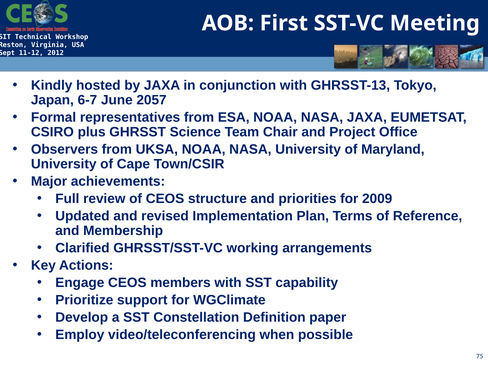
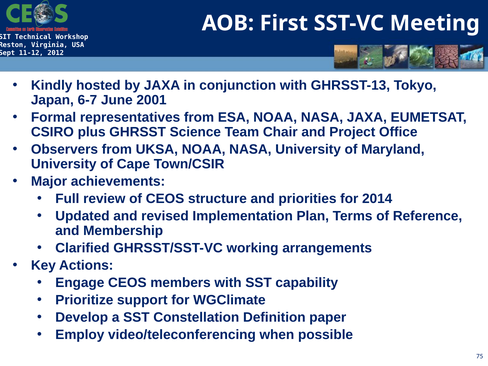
2057: 2057 -> 2001 (152, 100)
2009: 2009 -> 2014 (377, 199)
